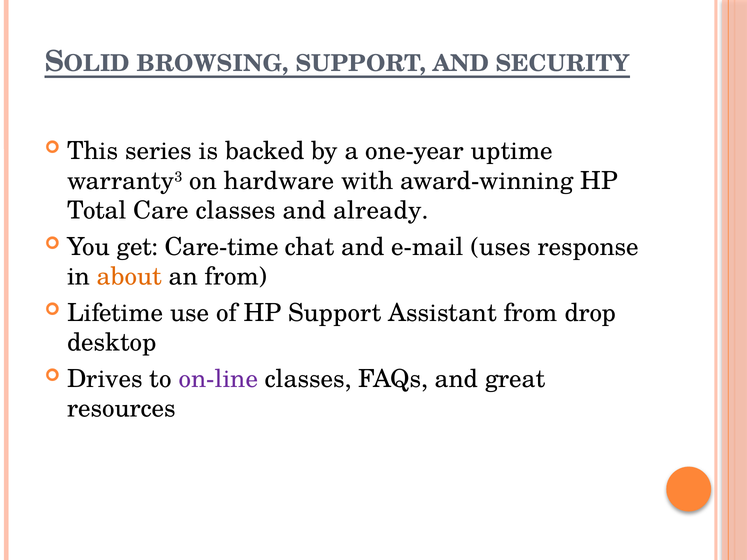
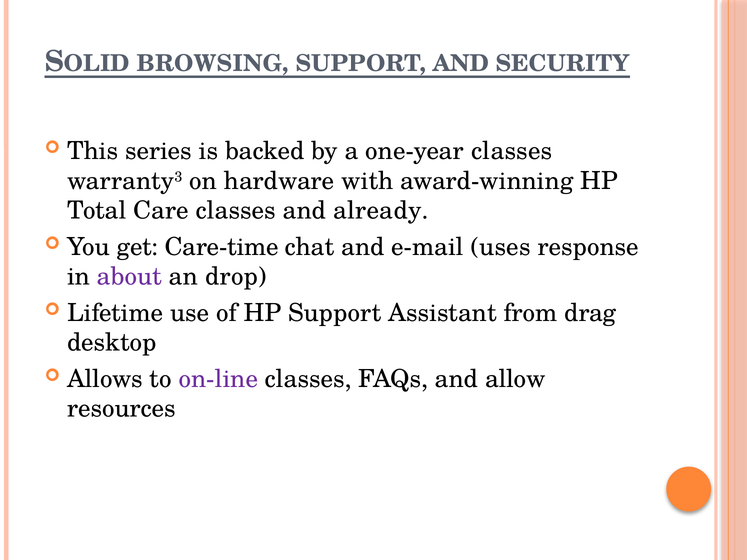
one-year uptime: uptime -> classes (512, 151)
about colour: orange -> purple (130, 277)
an from: from -> drop (236, 277)
drop: drop -> drag (590, 313)
Drives: Drives -> Allows (105, 379)
great: great -> allow (515, 379)
